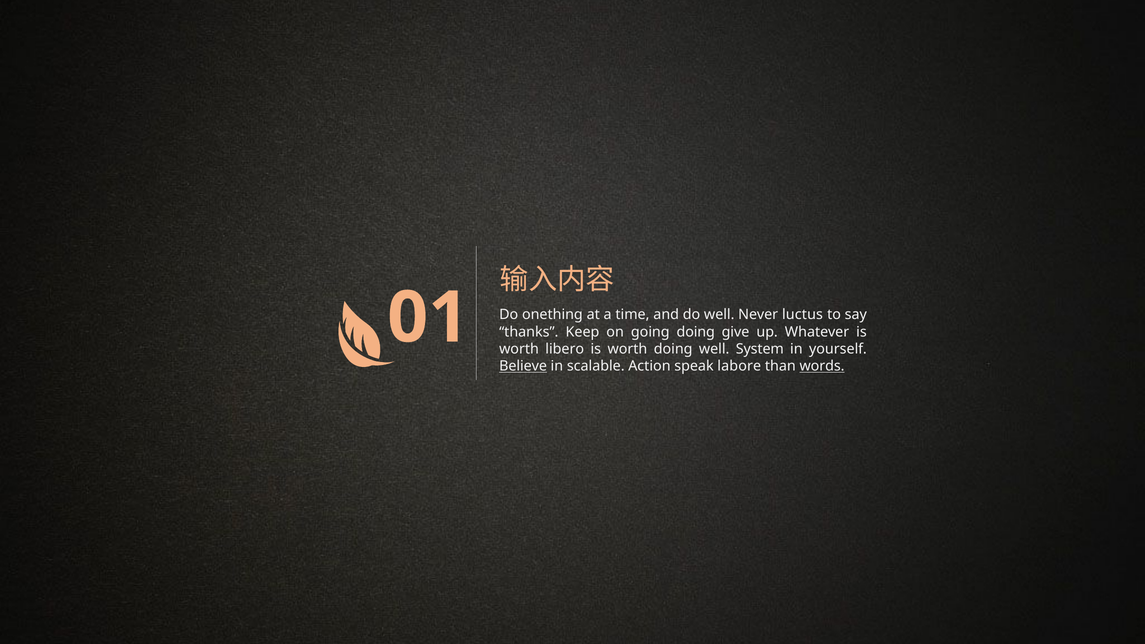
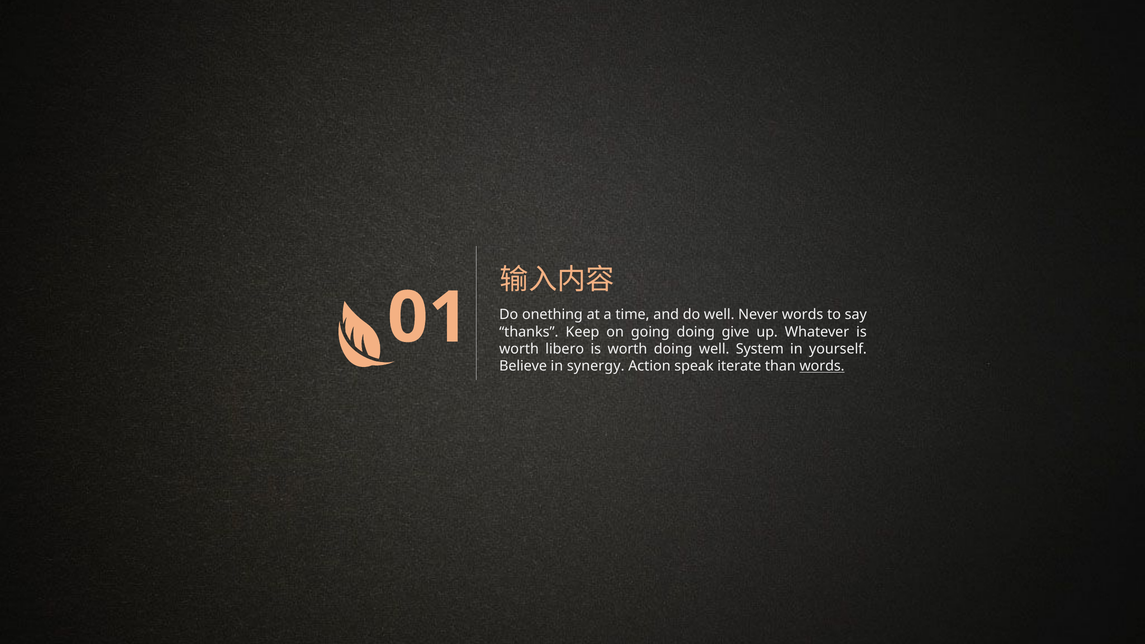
Never luctus: luctus -> words (803, 315)
Believe underline: present -> none (523, 366)
scalable: scalable -> synergy (596, 366)
labore: labore -> iterate (739, 366)
